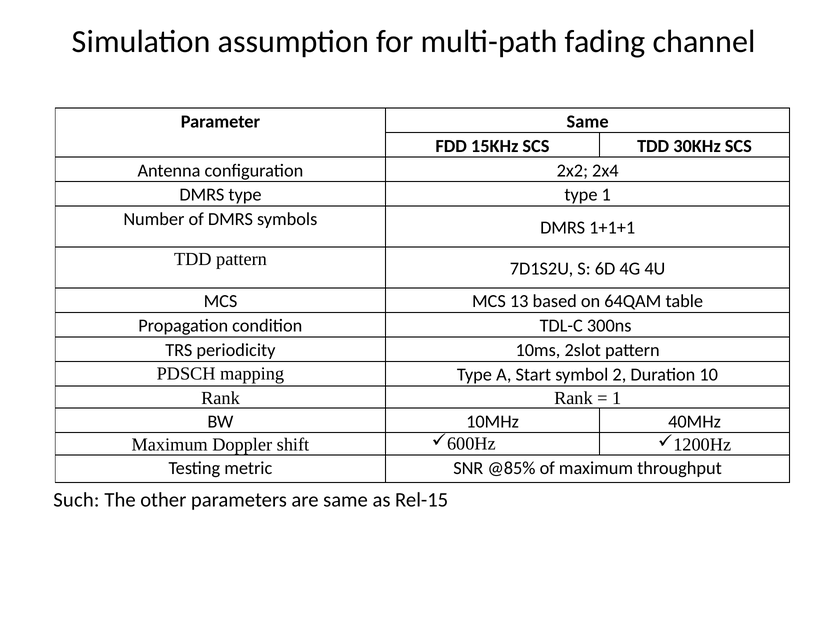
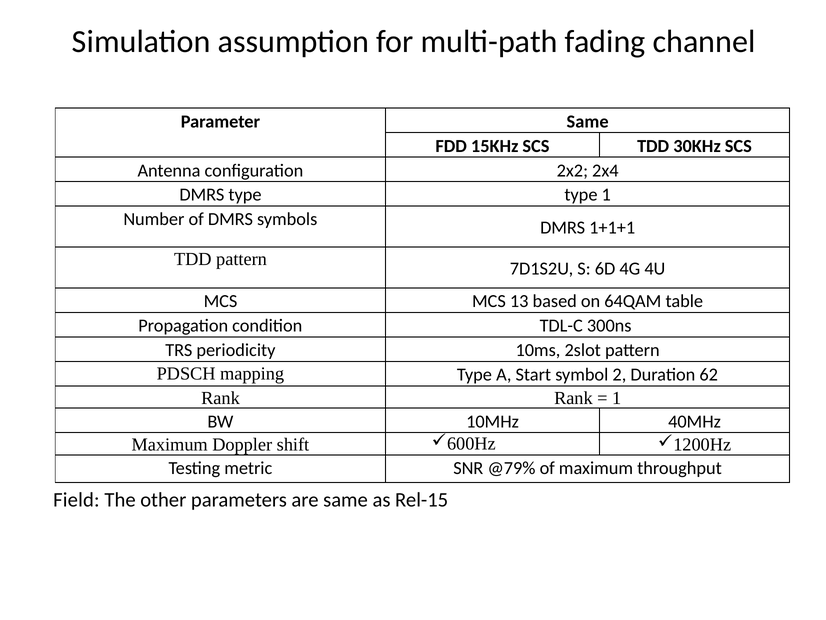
10: 10 -> 62 (709, 374)
@85%: @85% -> @79% (511, 468)
Such: Such -> Field (76, 499)
